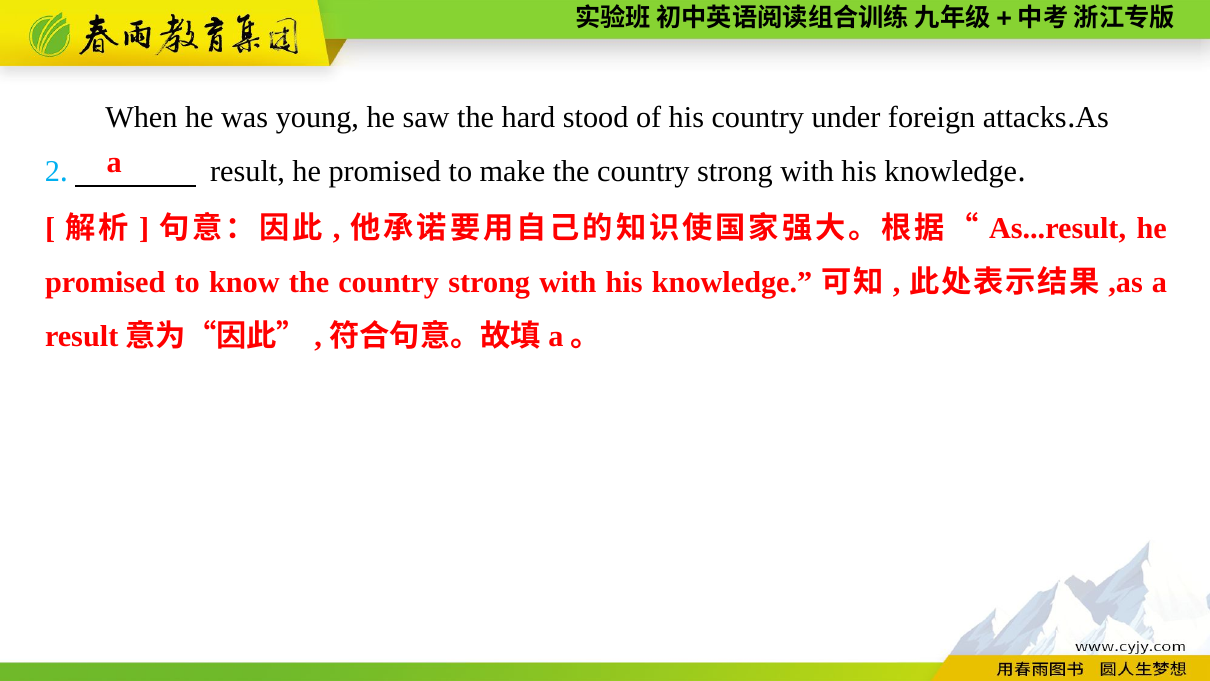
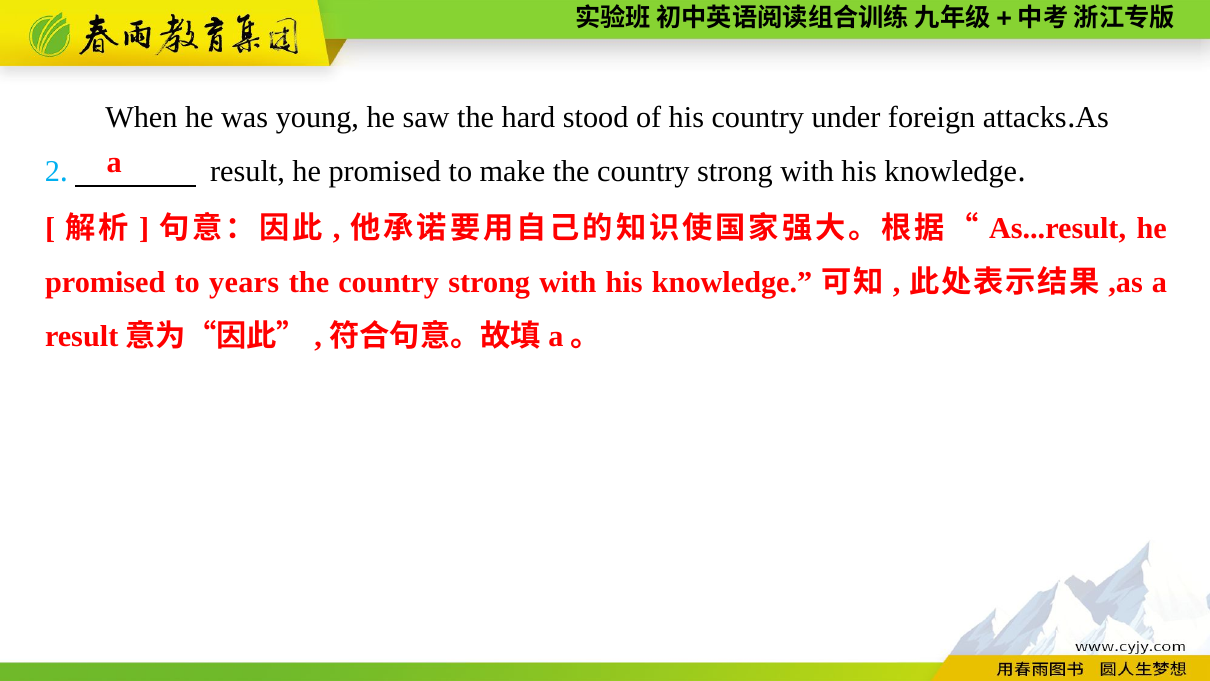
know: know -> years (244, 282)
